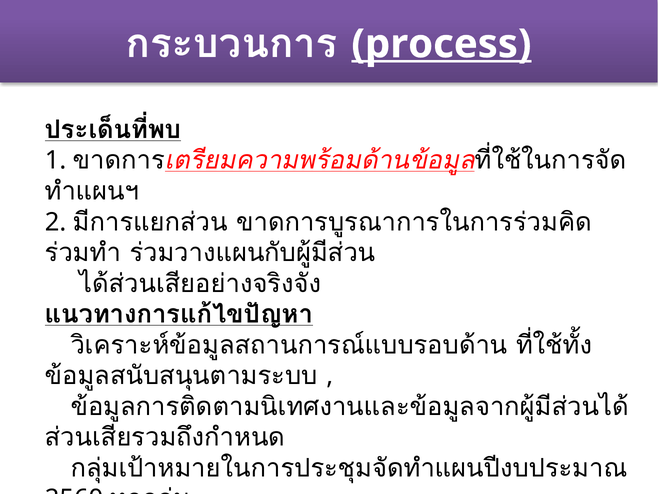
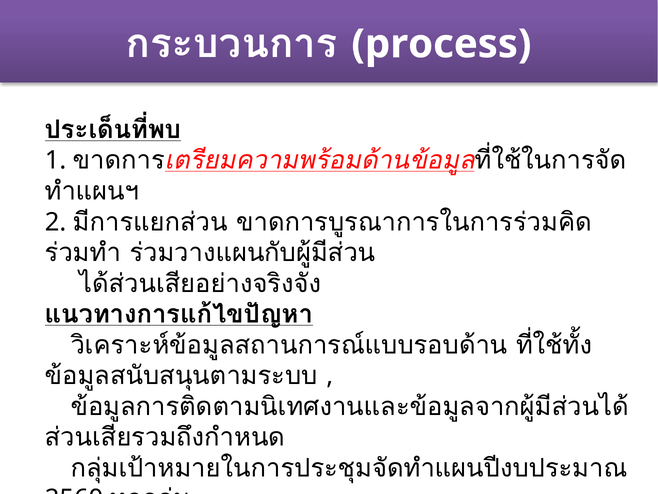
process underline: present -> none (441, 44)
